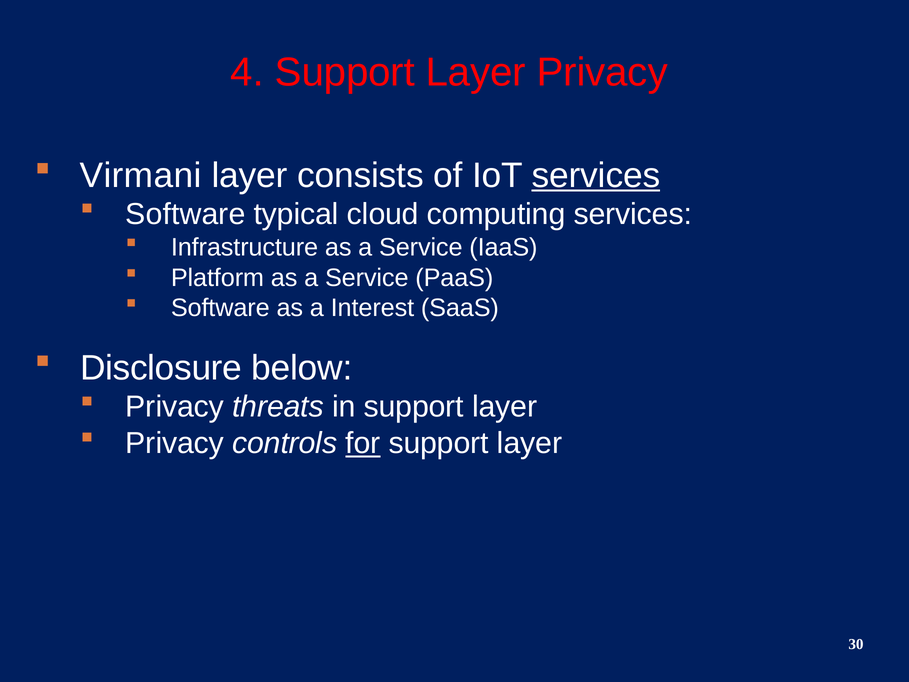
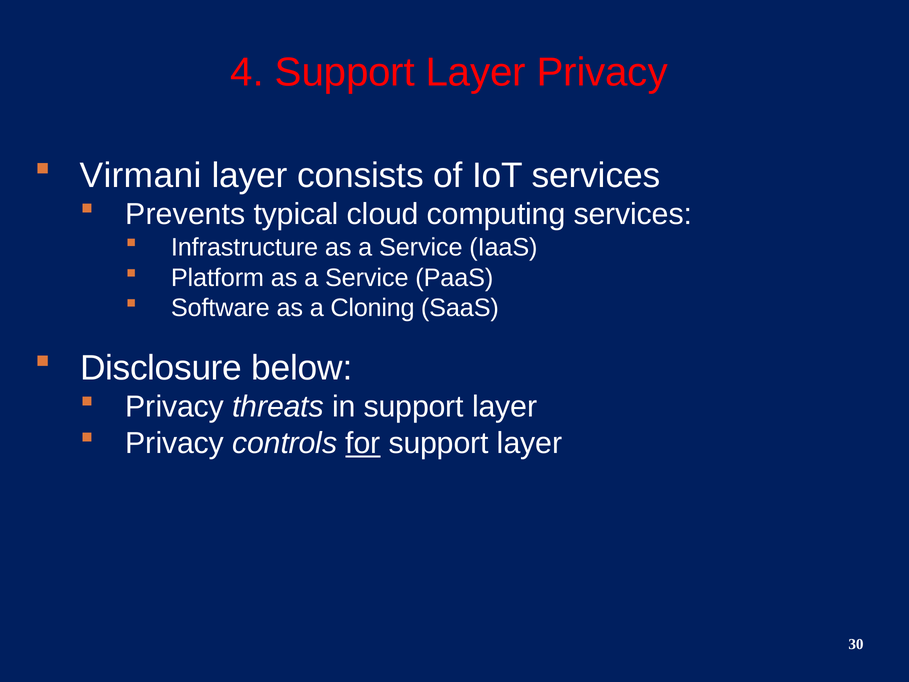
services underline: present -> none (596, 175)
Software: Software -> Prevents (185, 214)
Interest: Interest -> Cloning (373, 308)
